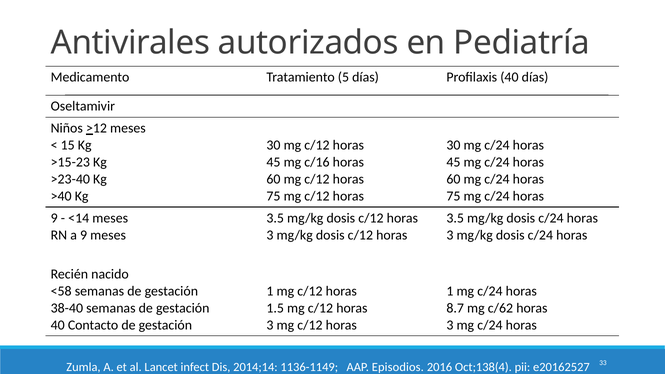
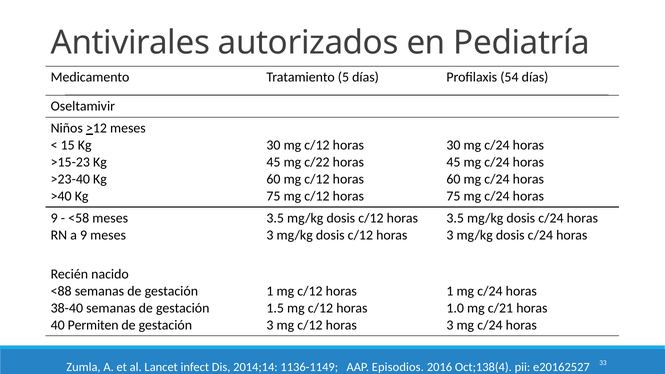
Profilaxis 40: 40 -> 54 (509, 77)
c/16: c/16 -> c/22 (317, 162)
<14: <14 -> <58 (79, 218)
<58: <58 -> <88 (61, 291)
8.7: 8.7 -> 1.0 (455, 308)
c/62: c/62 -> c/21 (500, 308)
Contacto: Contacto -> Permiten (93, 325)
